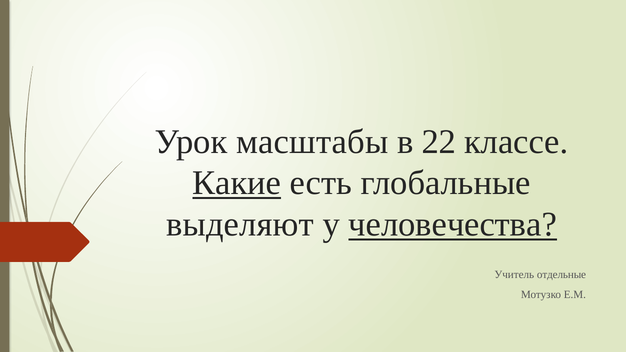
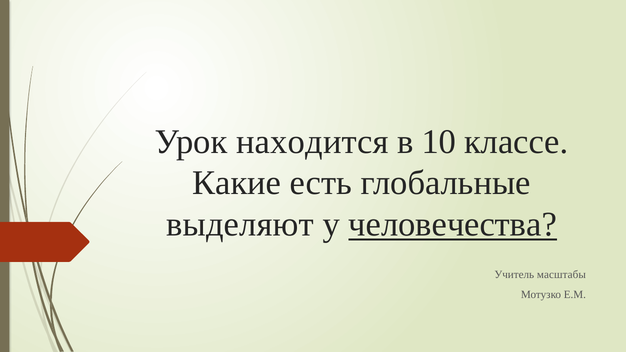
масштабы: масштабы -> находится (312, 142)
22: 22 -> 10 (439, 142)
Какие underline: present -> none (237, 183)
отдельные: отдельные -> масштабы (561, 275)
